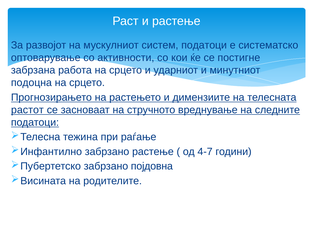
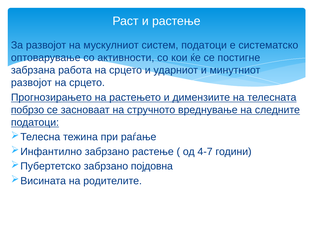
подоцна: подоцна -> развојот (31, 83)
растот: растот -> побрзо (28, 110)
